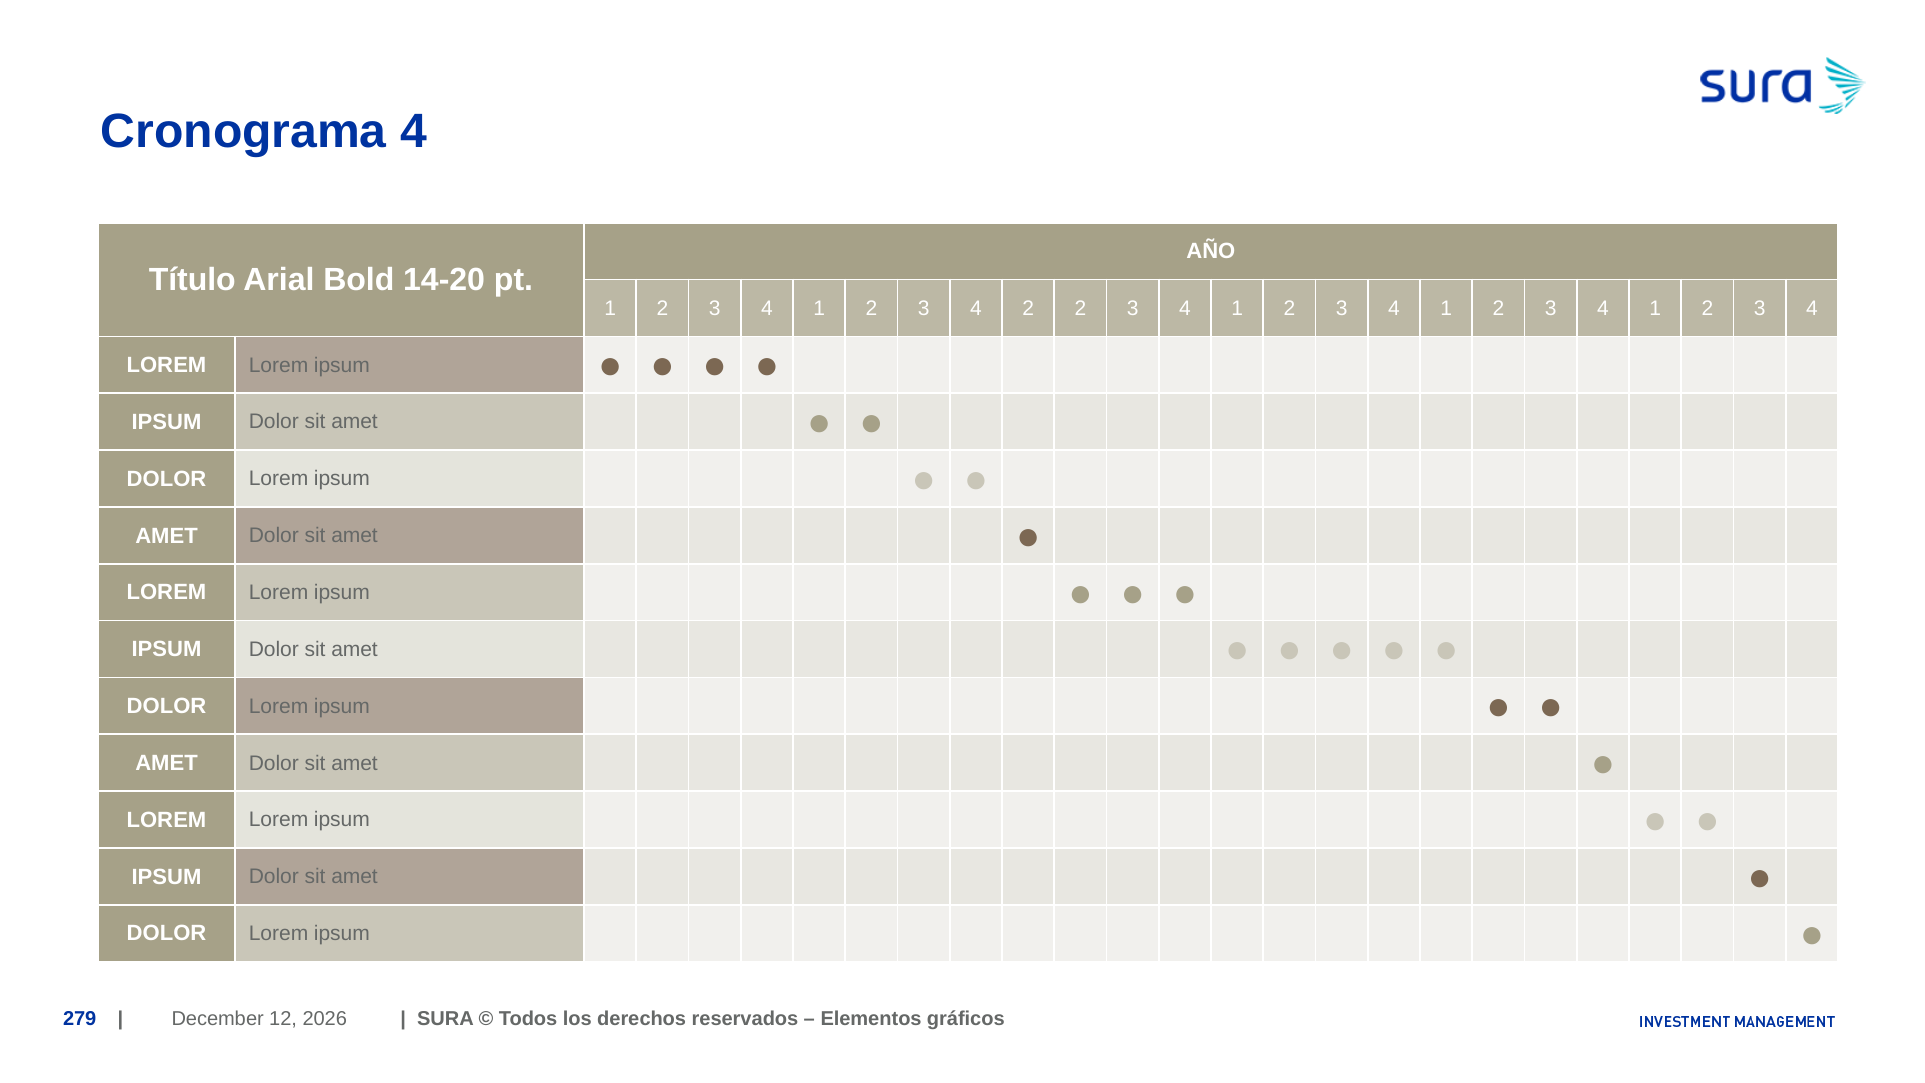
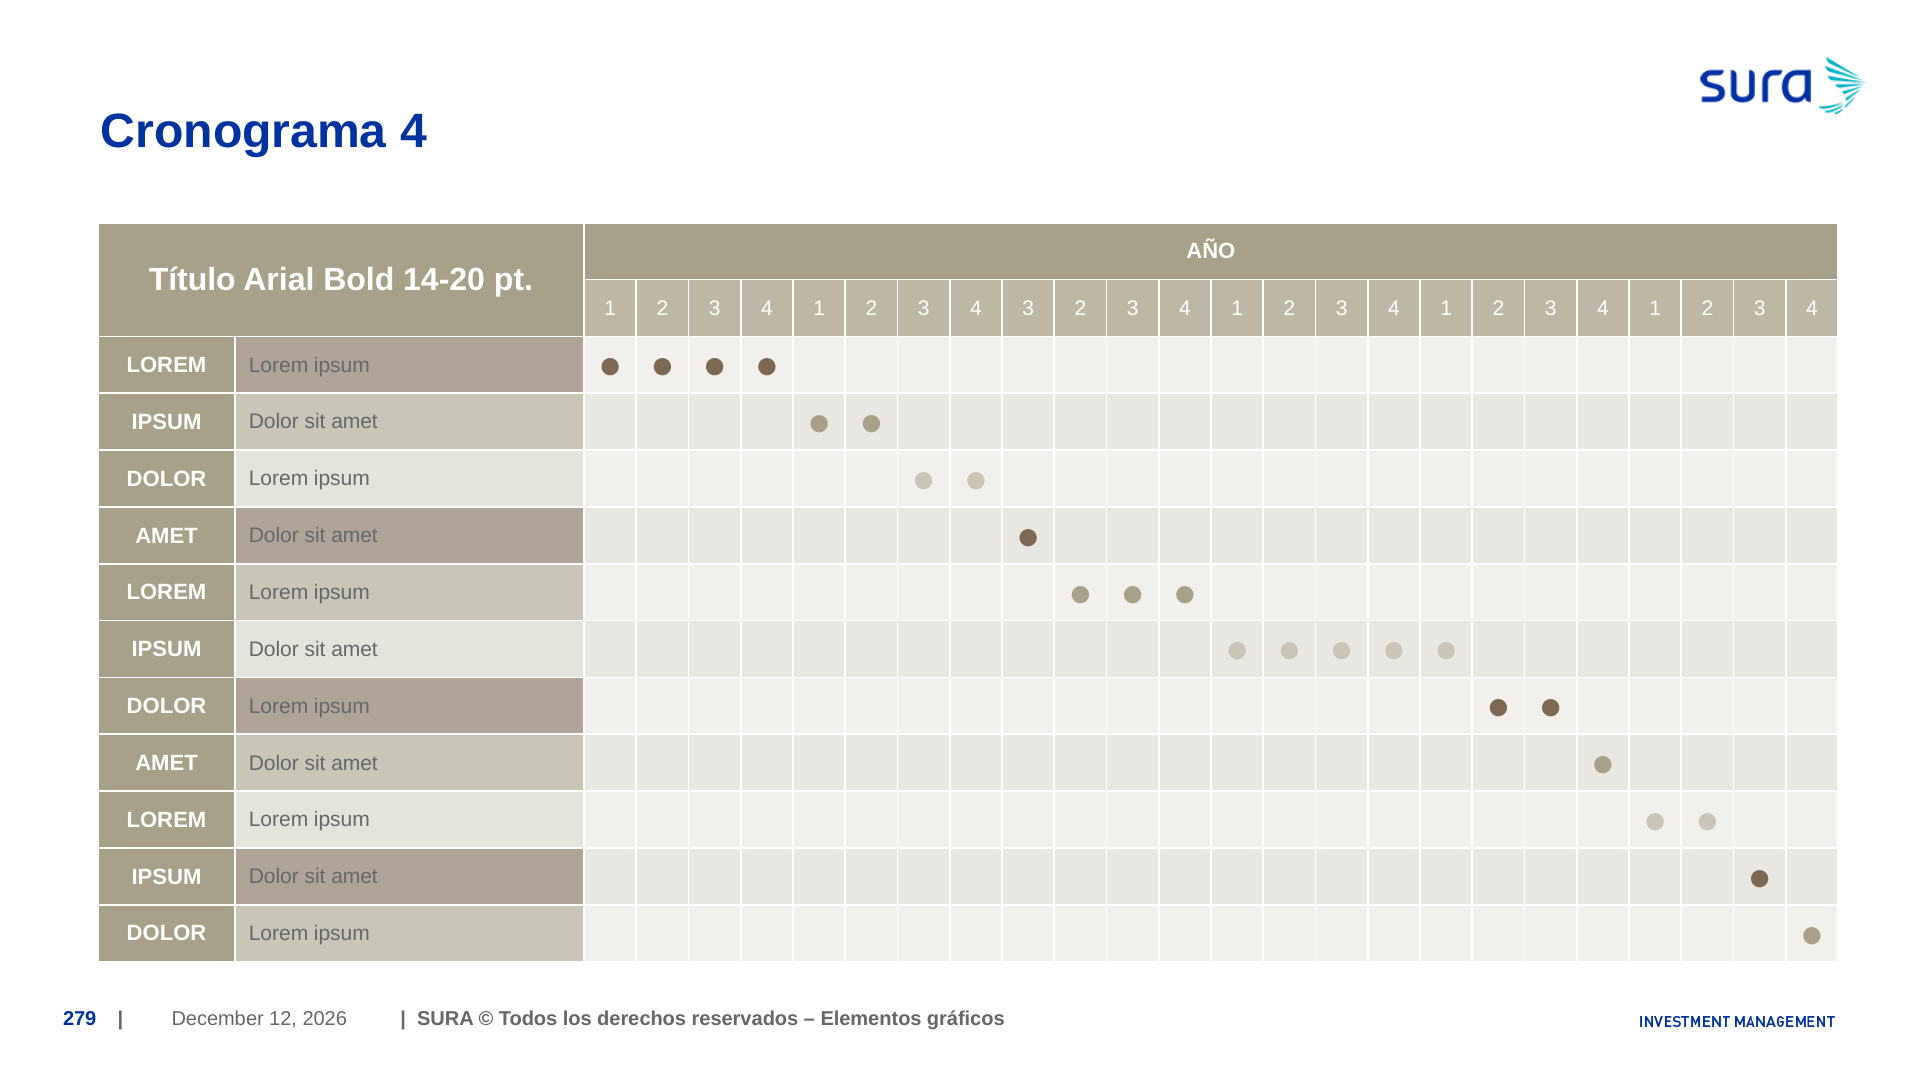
4 2: 2 -> 3 (1028, 308)
